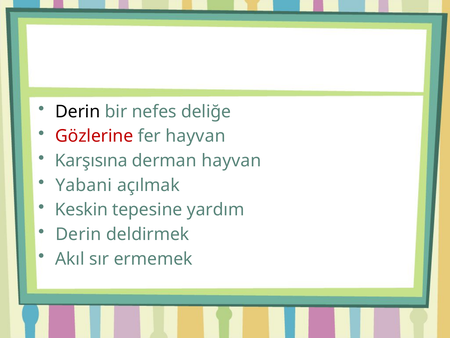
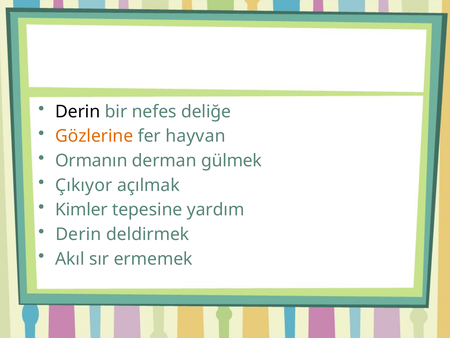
Gözlerine colour: red -> orange (94, 136)
Karşısına: Karşısına -> Ormanın (91, 161)
derman hayvan: hayvan -> gülmek (232, 161)
Yabani: Yabani -> Çıkıyor (84, 185)
Keskin: Keskin -> Kimler (81, 210)
